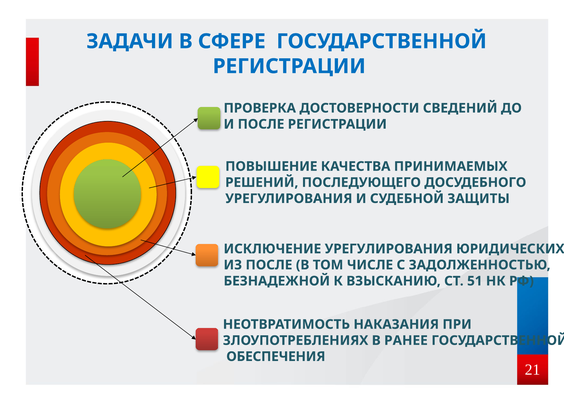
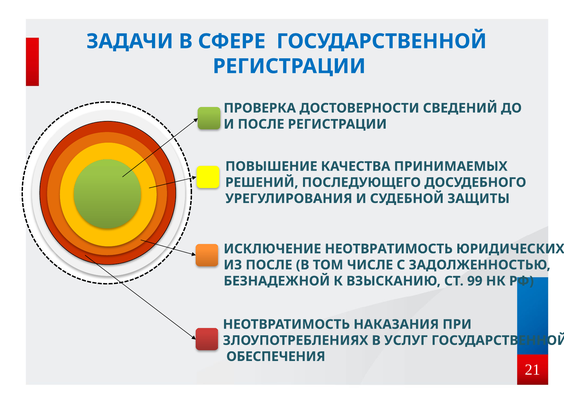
ИСКЛЮЧЕНИЕ УРЕГУЛИРОВАНИЯ: УРЕГУЛИРОВАНИЯ -> НЕОТВРАТИМОСТЬ (389, 249)
51: 51 -> 99 (475, 281)
РАНЕЕ: РАНЕЕ -> УСЛУГ (406, 340)
